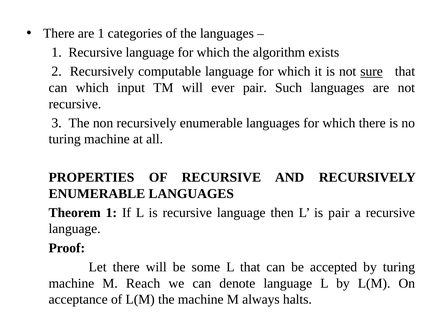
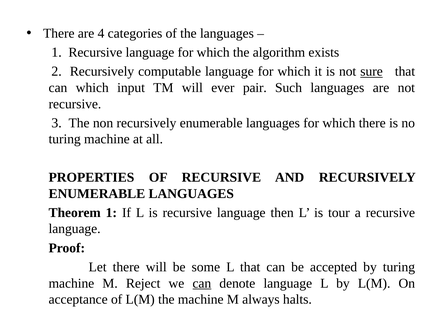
are 1: 1 -> 4 (101, 33)
is pair: pair -> tour (339, 213)
Reach: Reach -> Reject (143, 284)
can underline: none -> present (202, 284)
